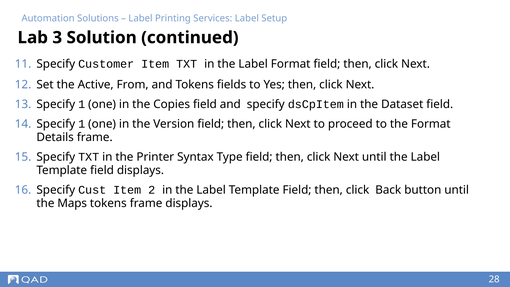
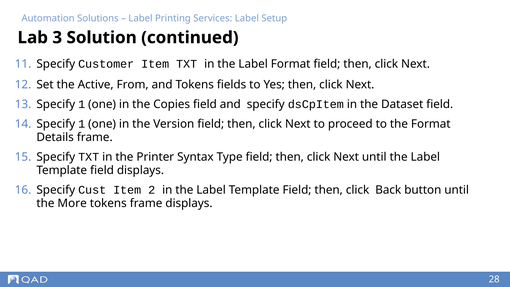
Maps: Maps -> More (72, 203)
